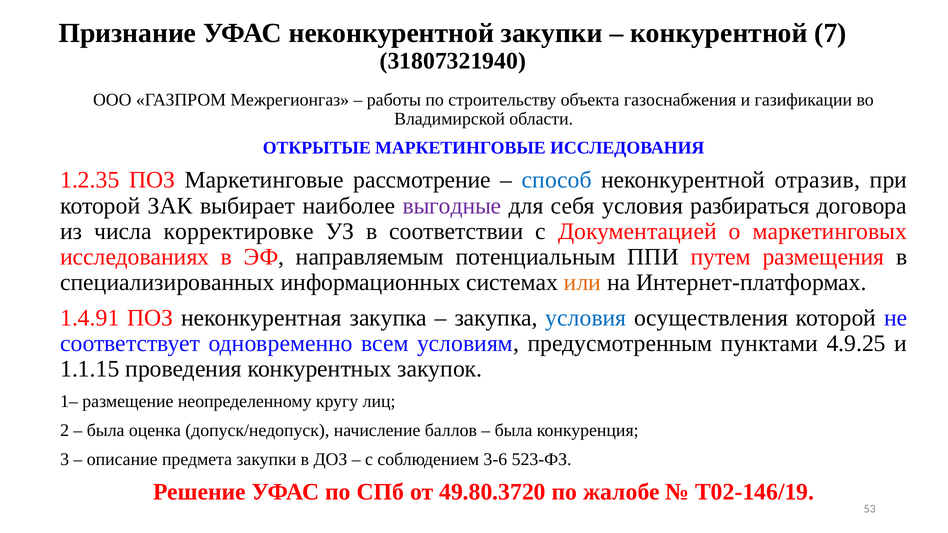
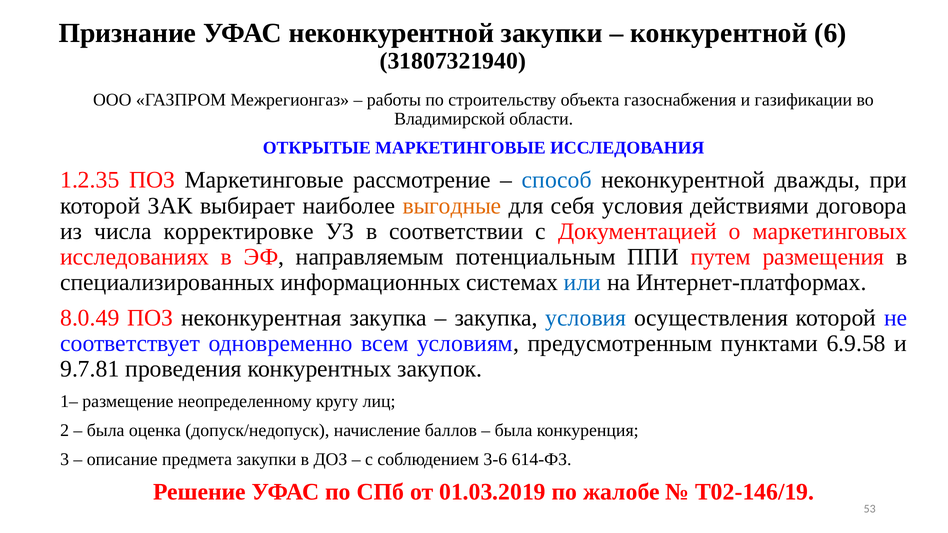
7: 7 -> 6 (831, 33)
отразив: отразив -> дважды (817, 180)
выгодные colour: purple -> orange (452, 206)
разбираться: разбираться -> действиями (750, 206)
или colour: orange -> blue (583, 283)
1.4.91: 1.4.91 -> 8.0.49 (90, 318)
4.9.25: 4.9.25 -> 6.9.58 (856, 344)
1.1.15: 1.1.15 -> 9.7.81 (90, 369)
523-ФЗ: 523-ФЗ -> 614-ФЗ (542, 460)
49.80.3720: 49.80.3720 -> 01.03.2019 (493, 492)
